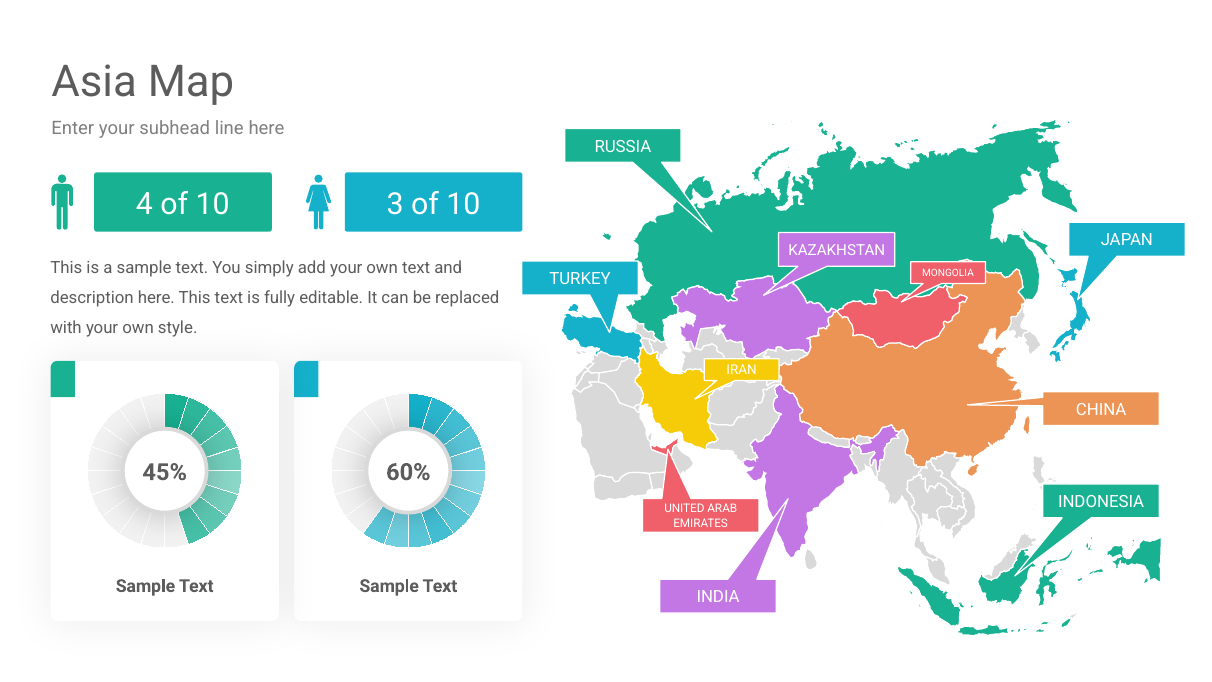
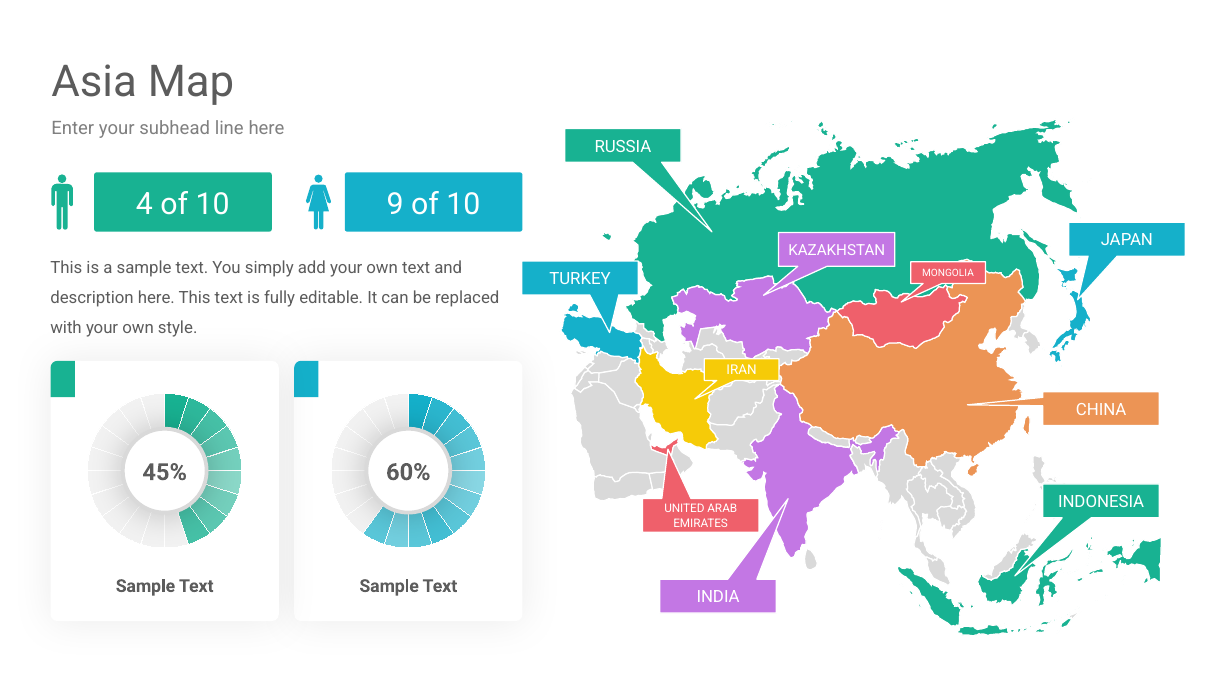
3: 3 -> 9 (395, 204)
